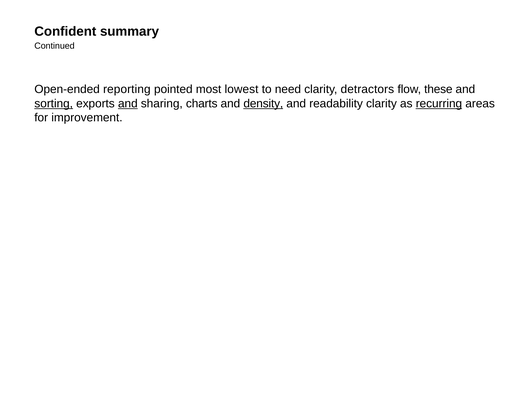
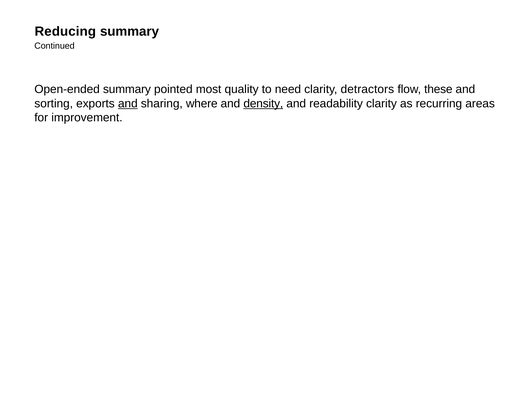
Confident: Confident -> Reducing (65, 31)
Open-ended reporting: reporting -> summary (127, 89)
lowest: lowest -> quality (242, 89)
sorting underline: present -> none (54, 104)
charts: charts -> where (202, 104)
recurring underline: present -> none (439, 104)
